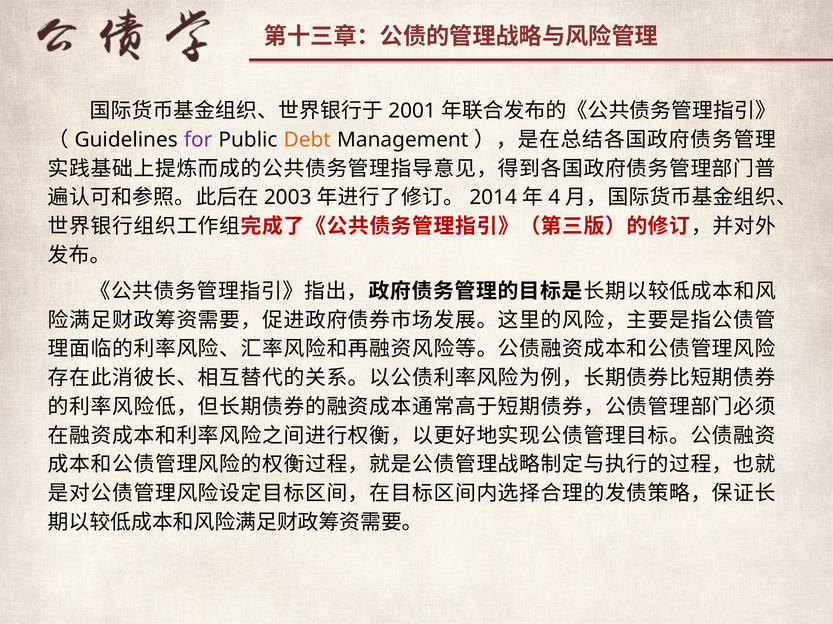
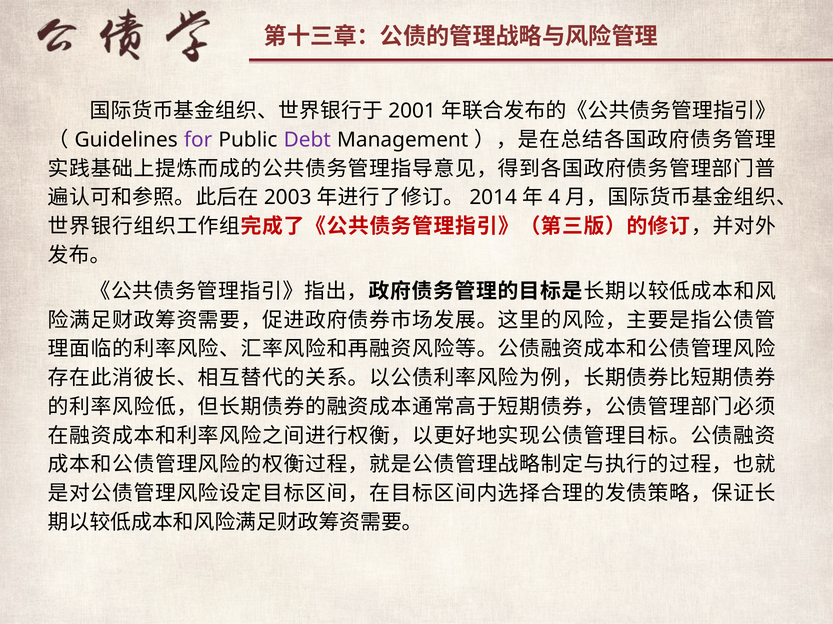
Debt colour: orange -> purple (307, 140)
